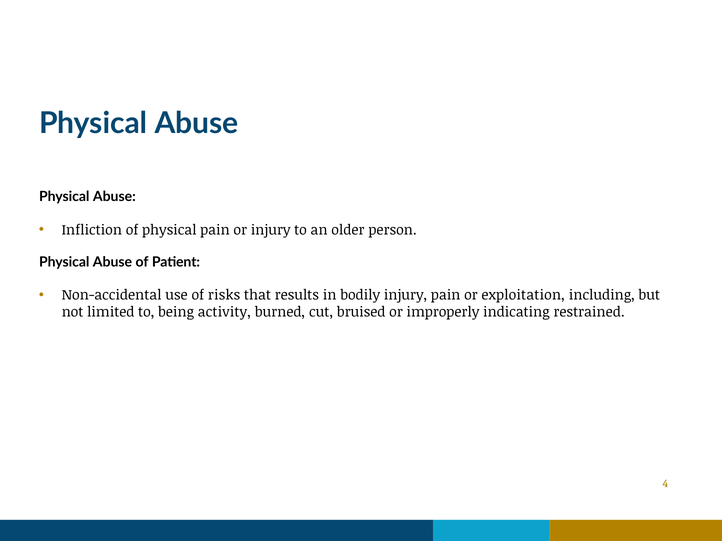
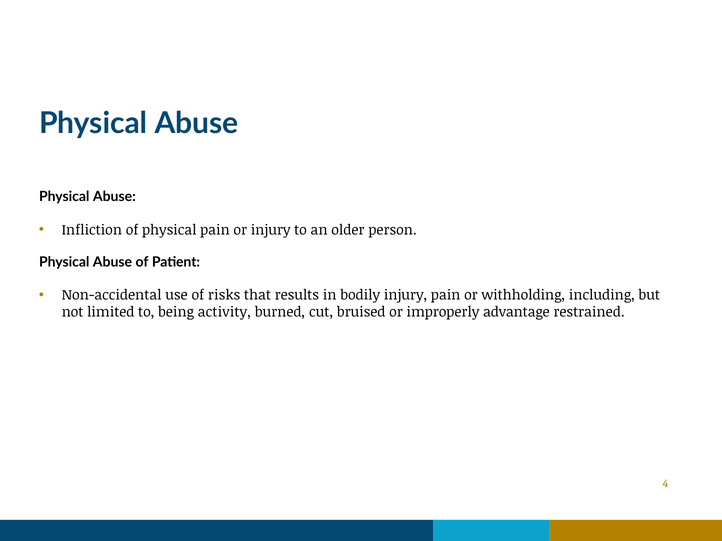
exploitation: exploitation -> withholding (523, 295)
indicating: indicating -> advantage (516, 312)
